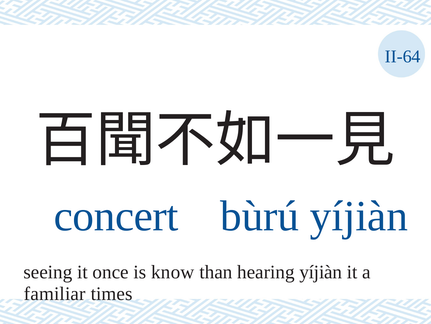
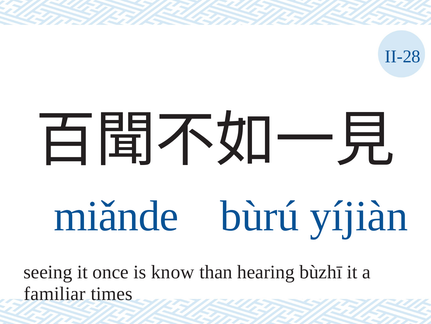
II-64: II-64 -> II-28 (403, 56)
concert: concert -> miǎnde (116, 216)
hearing yíjiàn: yíjiàn -> bùzhī (321, 272)
